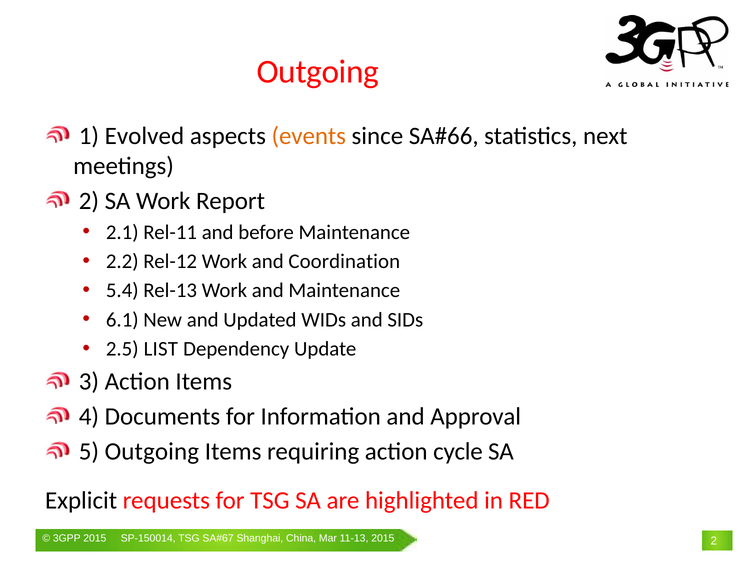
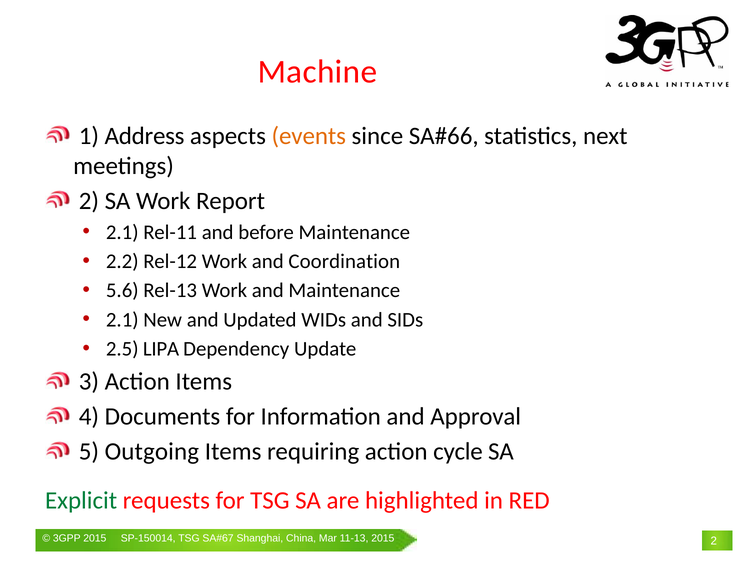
Outgoing: Outgoing -> Machine (318, 72)
Evolved: Evolved -> Address (145, 136)
5.4: 5.4 -> 5.6 (122, 291)
6.1: 6.1 -> 2.1 (122, 320)
LIST: LIST -> LIPA (161, 349)
Explicit colour: black -> green (81, 501)
